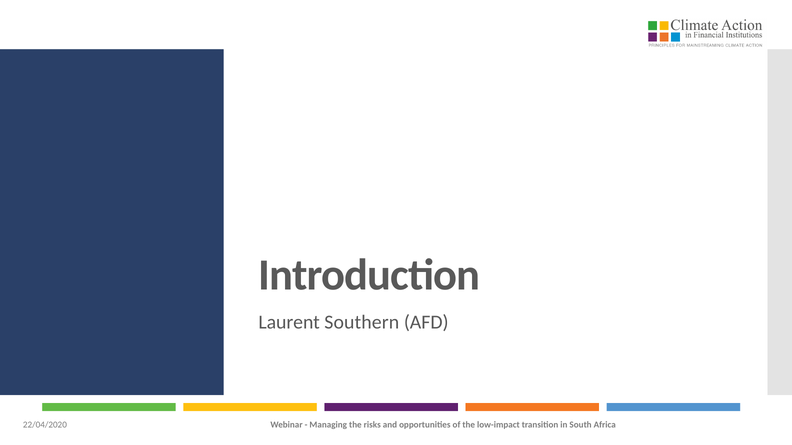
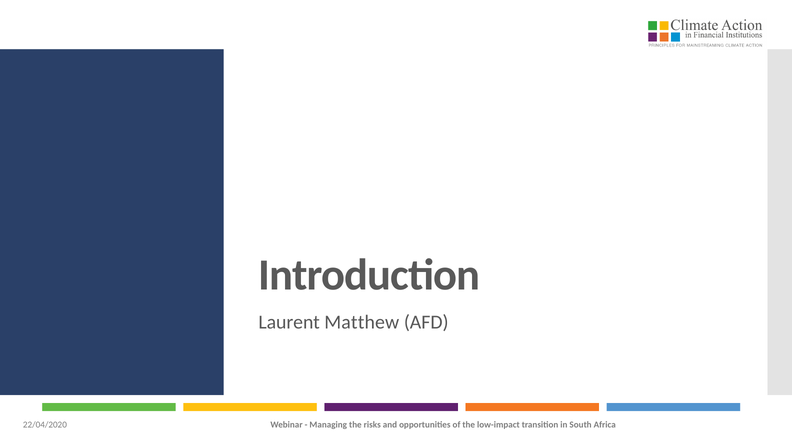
Southern: Southern -> Matthew (362, 322)
